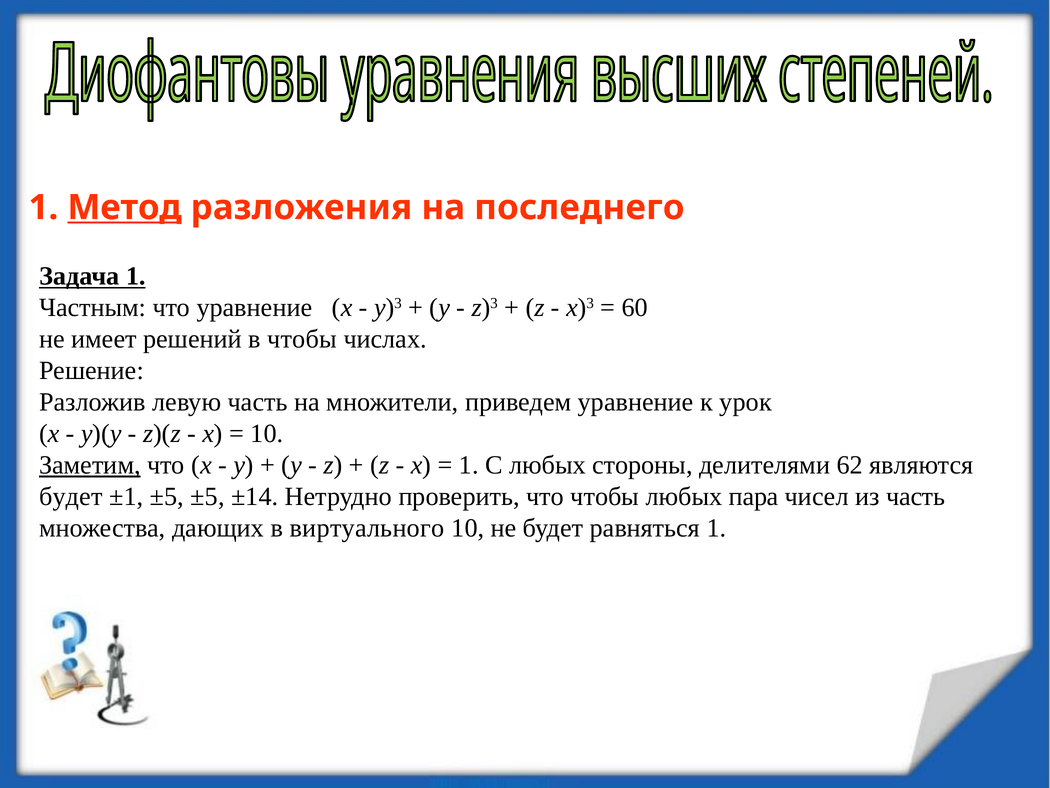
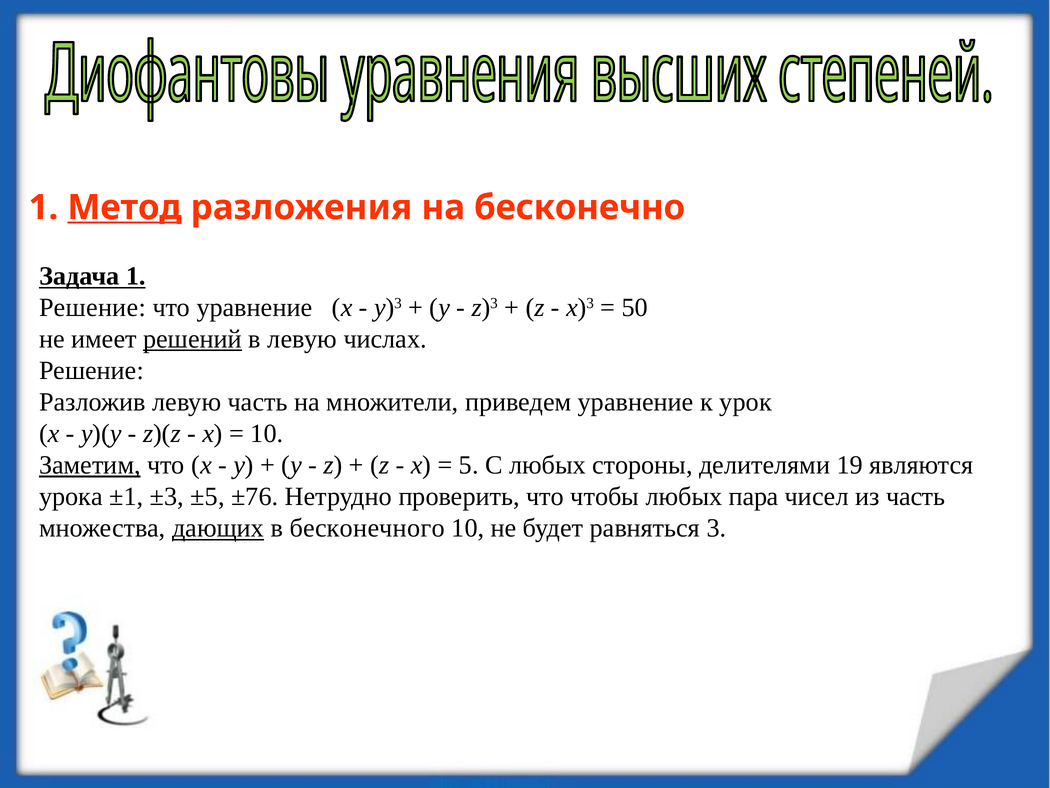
последнего: последнего -> бесконечно (580, 207)
Частным: Частным -> Решение (93, 307)
60: 60 -> 50 (635, 307)
решений underline: none -> present (193, 339)
в чтобы: чтобы -> левую (302, 339)
1: 1 -> 5 (469, 465)
62: 62 -> 19 (850, 465)
будет: будет -> урока (71, 496)
±1 ±5: ±5 -> ±3 (167, 496)
±14: ±14 -> ±76 (255, 496)
дающих underline: none -> present (218, 528)
виртуального: виртуального -> бесконечного (367, 528)
равняться 1: 1 -> 3 (716, 528)
